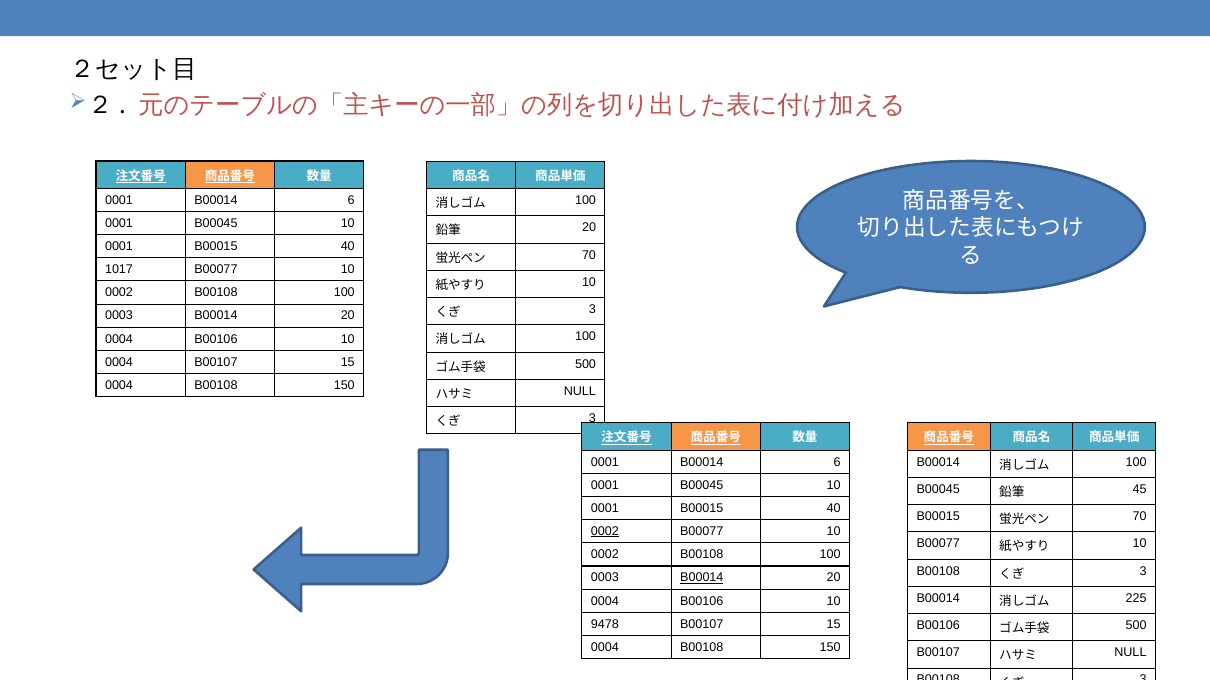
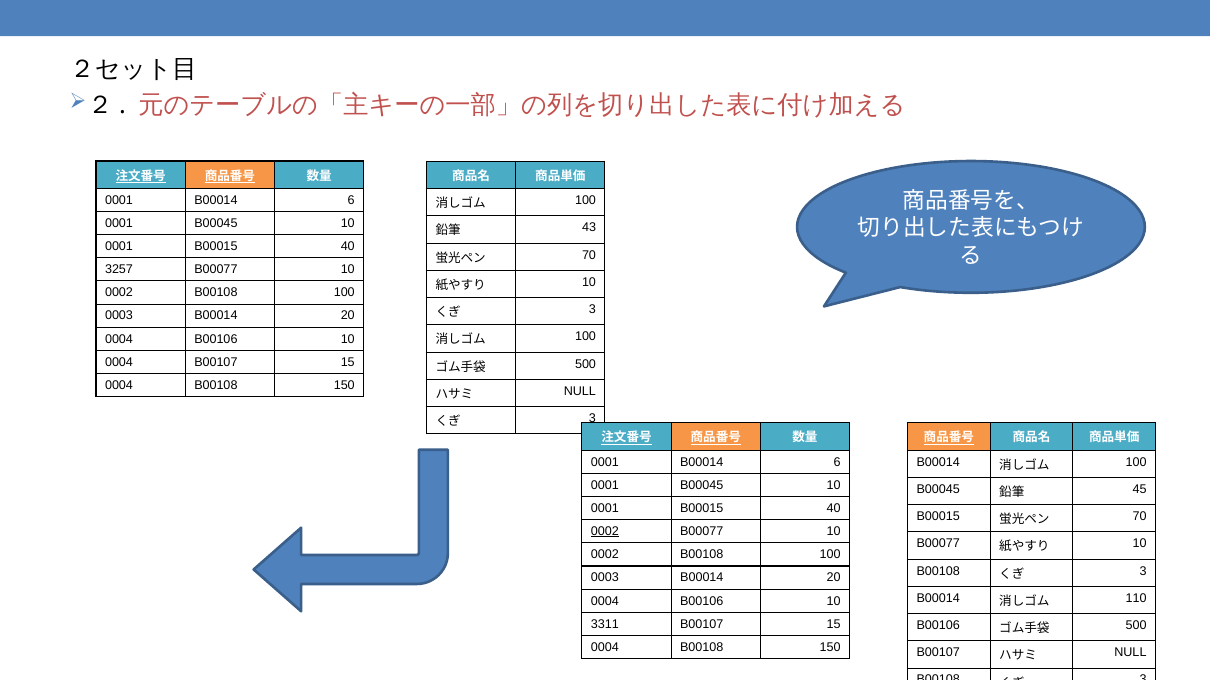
20: 20 -> 43 (589, 228)
1017: 1017 -> 3257 (119, 270)
B00014 underline: present -> none (702, 578)
225: 225 -> 110 (1136, 599)
9478: 9478 -> 3311 (605, 625)
